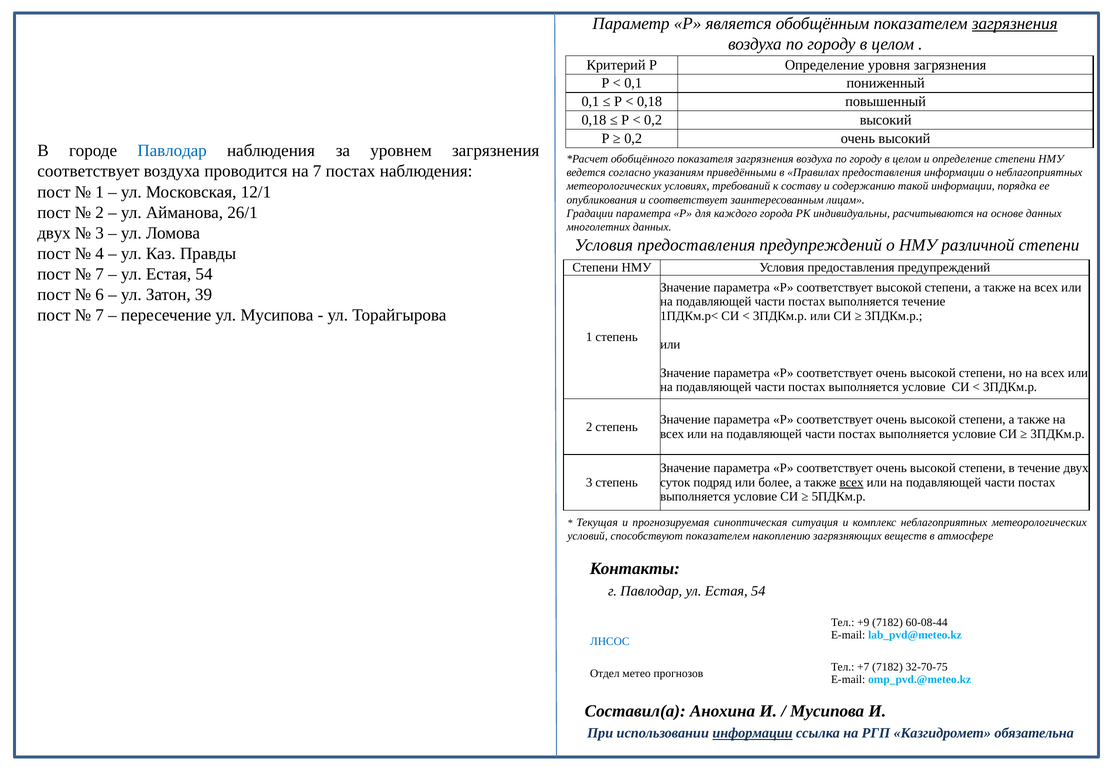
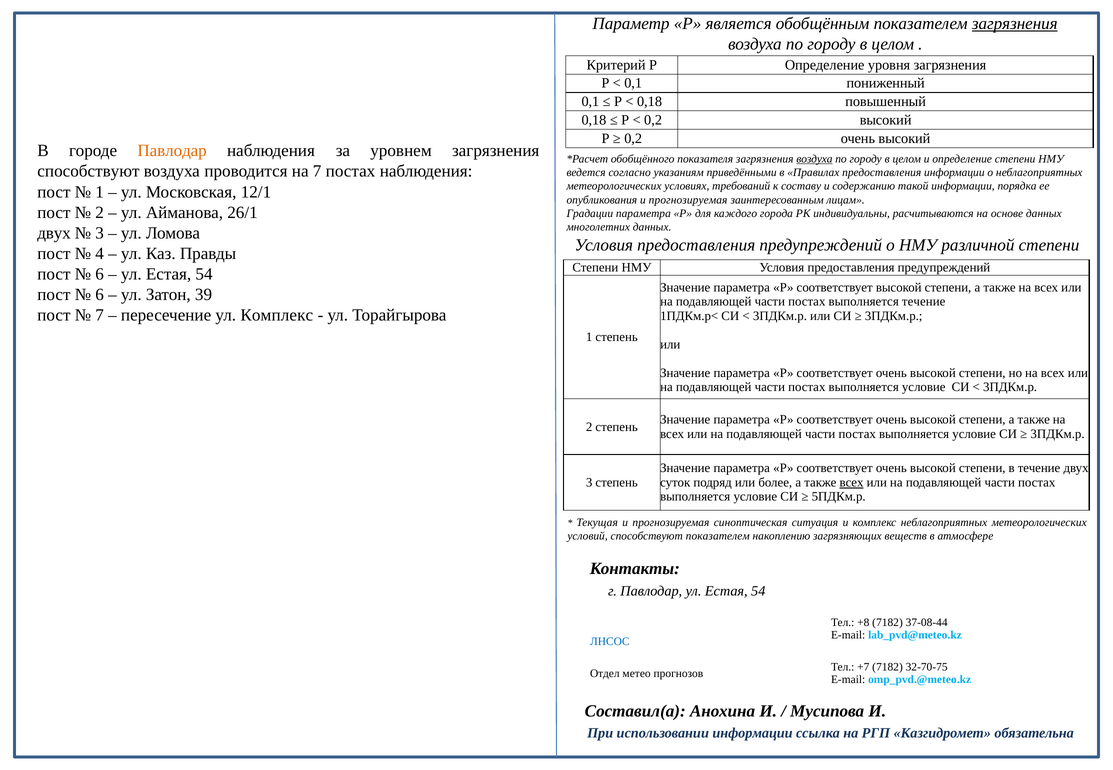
Павлодар colour: blue -> orange (172, 151)
воздуха underline: none -> present (814, 159)
соответствует: соответствует -> способствуют (88, 171)
опубликования и соответствует: соответствует -> прогнозируемая (688, 200)
7: 7 -> 6 (100, 274)
ул Мусипова: Мусипова -> Комплекс (277, 315)
+9: +9 -> +8 (863, 623)
60-08-44: 60-08-44 -> 37-08-44 (927, 623)
информации underline: present -> none (753, 734)
